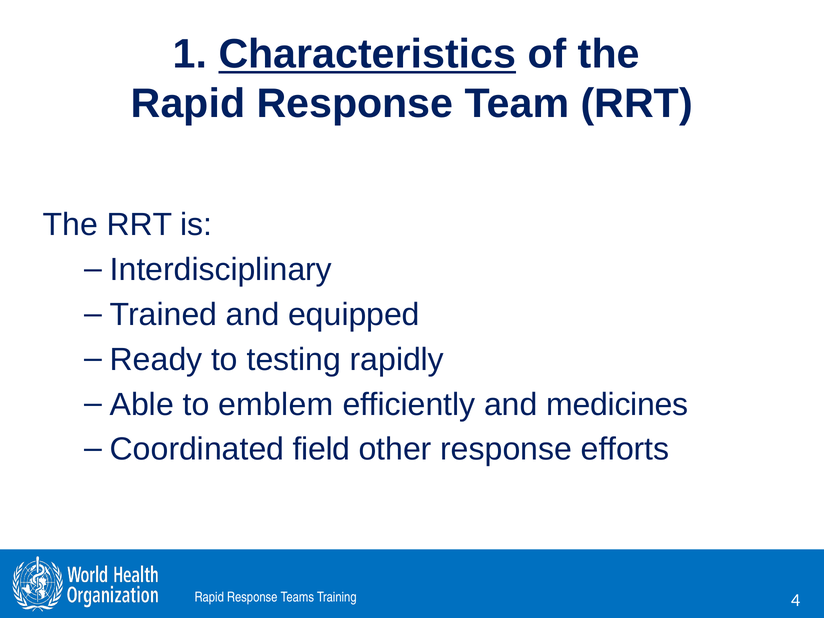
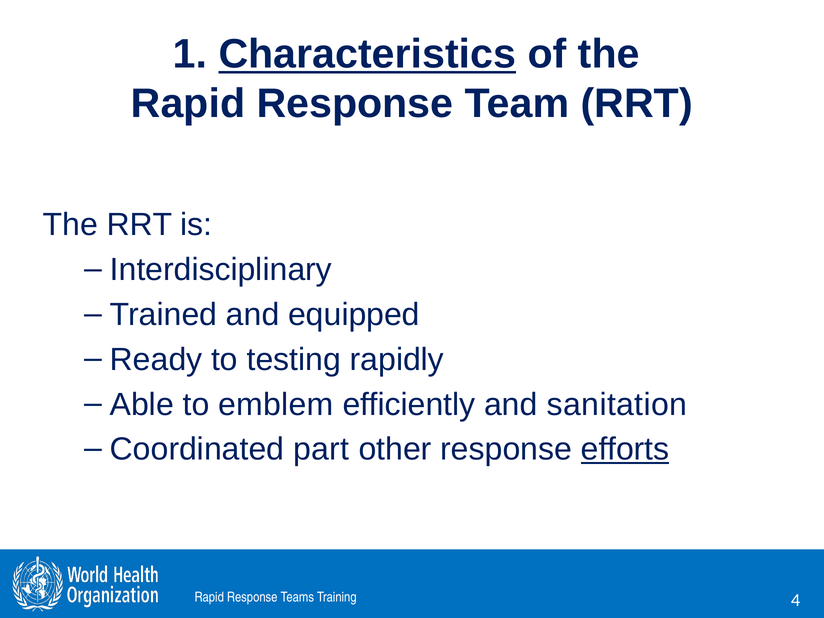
medicines: medicines -> sanitation (617, 404)
field: field -> part (321, 449)
efforts underline: none -> present (625, 449)
